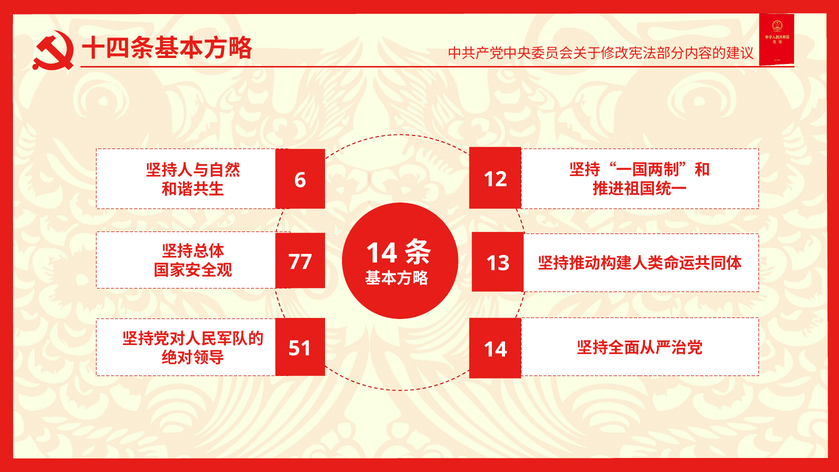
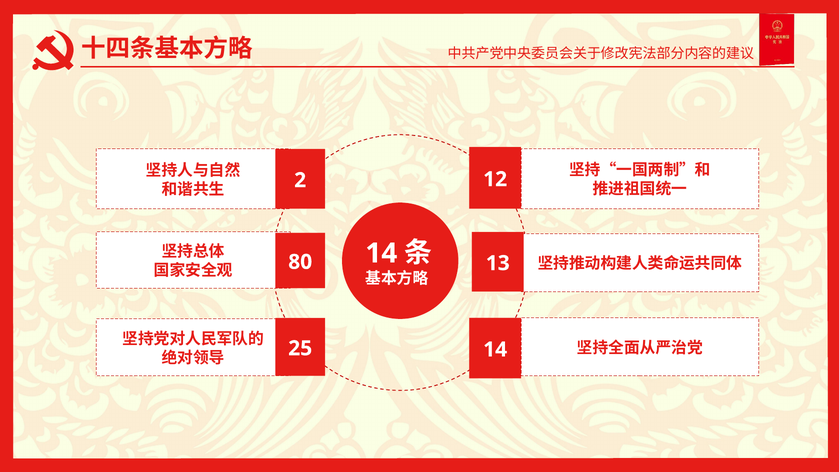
6: 6 -> 2 (300, 180)
77: 77 -> 80 (300, 262)
51: 51 -> 25 (300, 348)
